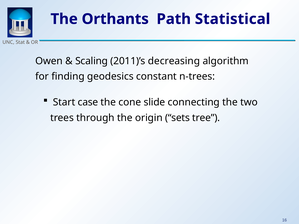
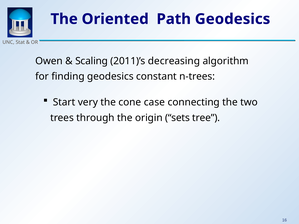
Orthants: Orthants -> Oriented (115, 19)
Path Statistical: Statistical -> Geodesics (233, 19)
case: case -> very (88, 102)
slide: slide -> case (154, 102)
